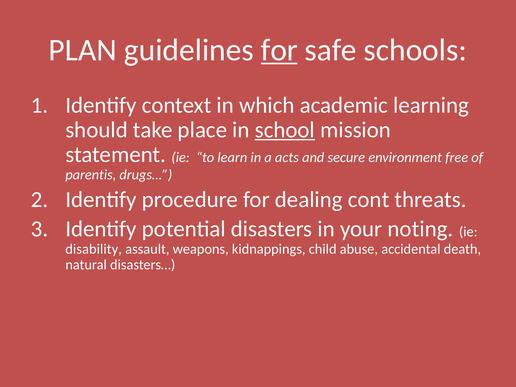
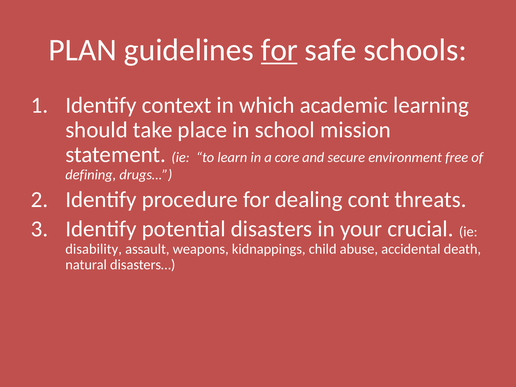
school underline: present -> none (285, 130)
acts: acts -> core (287, 158)
parentis: parentis -> defining (91, 175)
noting: noting -> crucial (420, 229)
